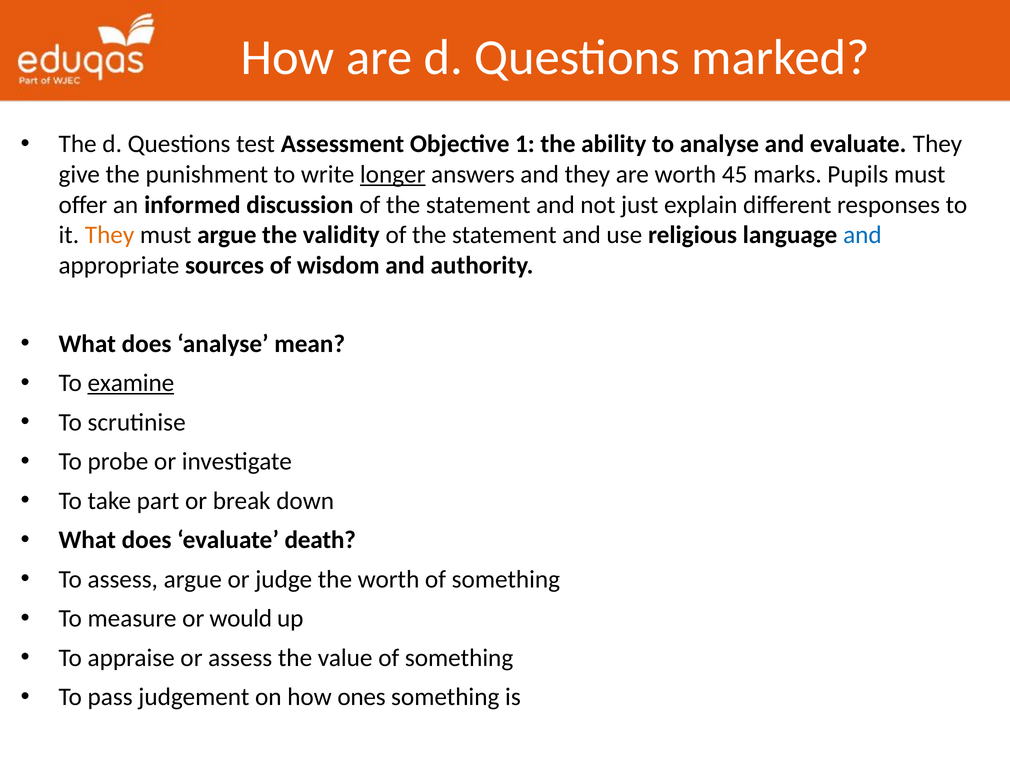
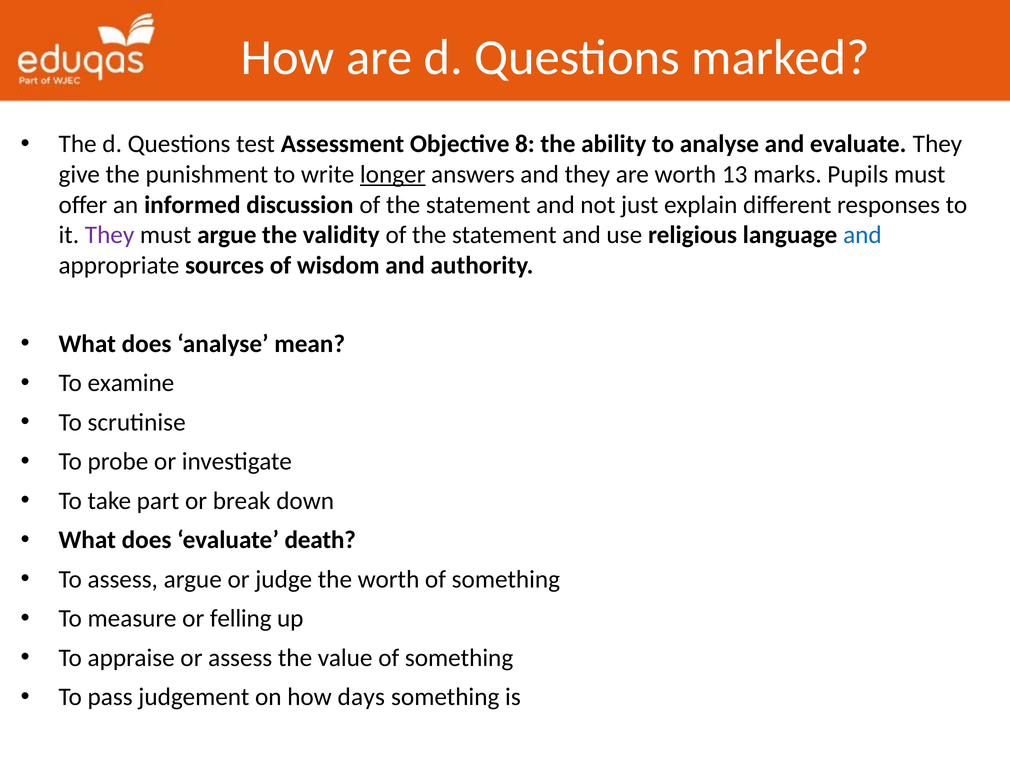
1: 1 -> 8 (525, 144)
45: 45 -> 13 (735, 175)
They colour: orange -> purple (110, 235)
examine underline: present -> none (131, 383)
would: would -> felling (241, 619)
ones: ones -> days (361, 698)
